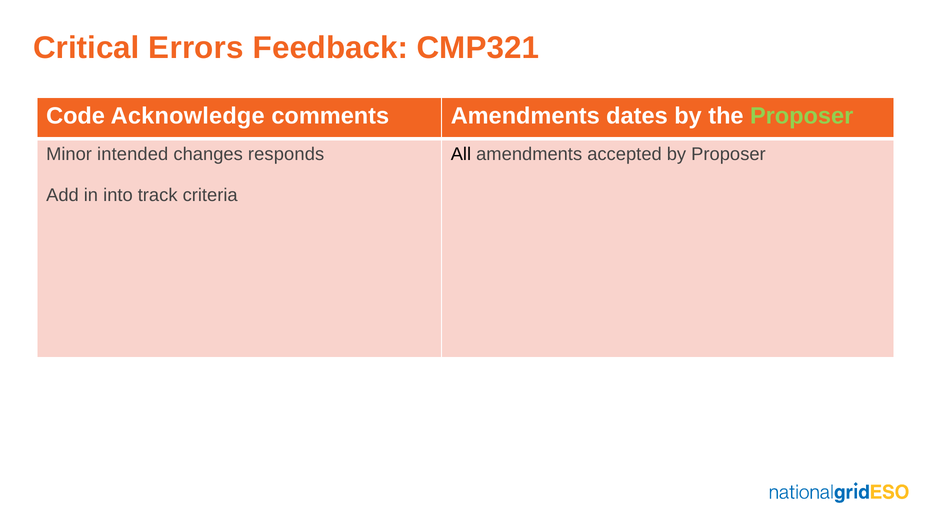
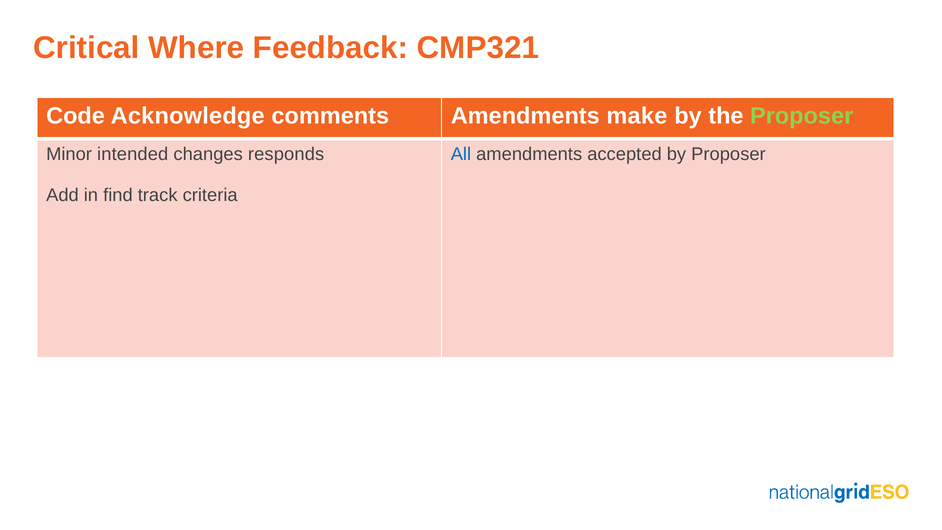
Errors: Errors -> Where (196, 48)
dates: dates -> make (637, 116)
All colour: black -> blue (461, 154)
into: into -> find (118, 195)
